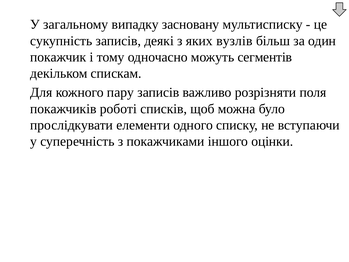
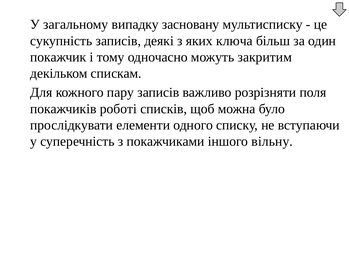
вузлів: вузлів -> ключа (234, 41)
сегментів: сегментів -> закритим (265, 57)
оцінки: оцінки -> вільну (272, 141)
